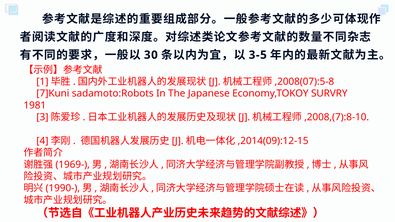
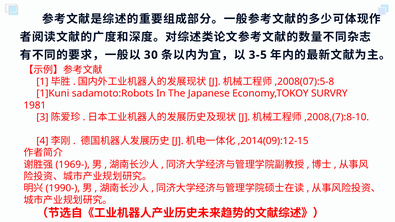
7]Kuni: 7]Kuni -> 1]Kuni (53, 94)
